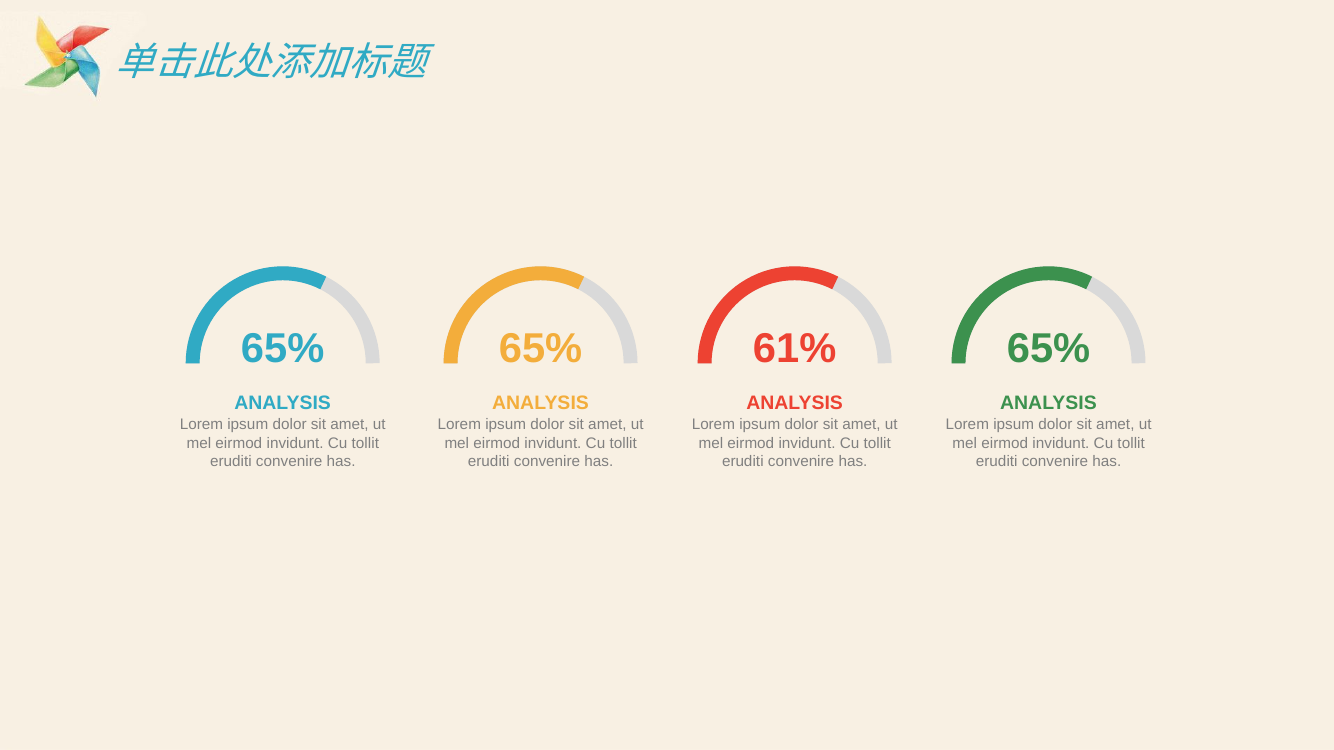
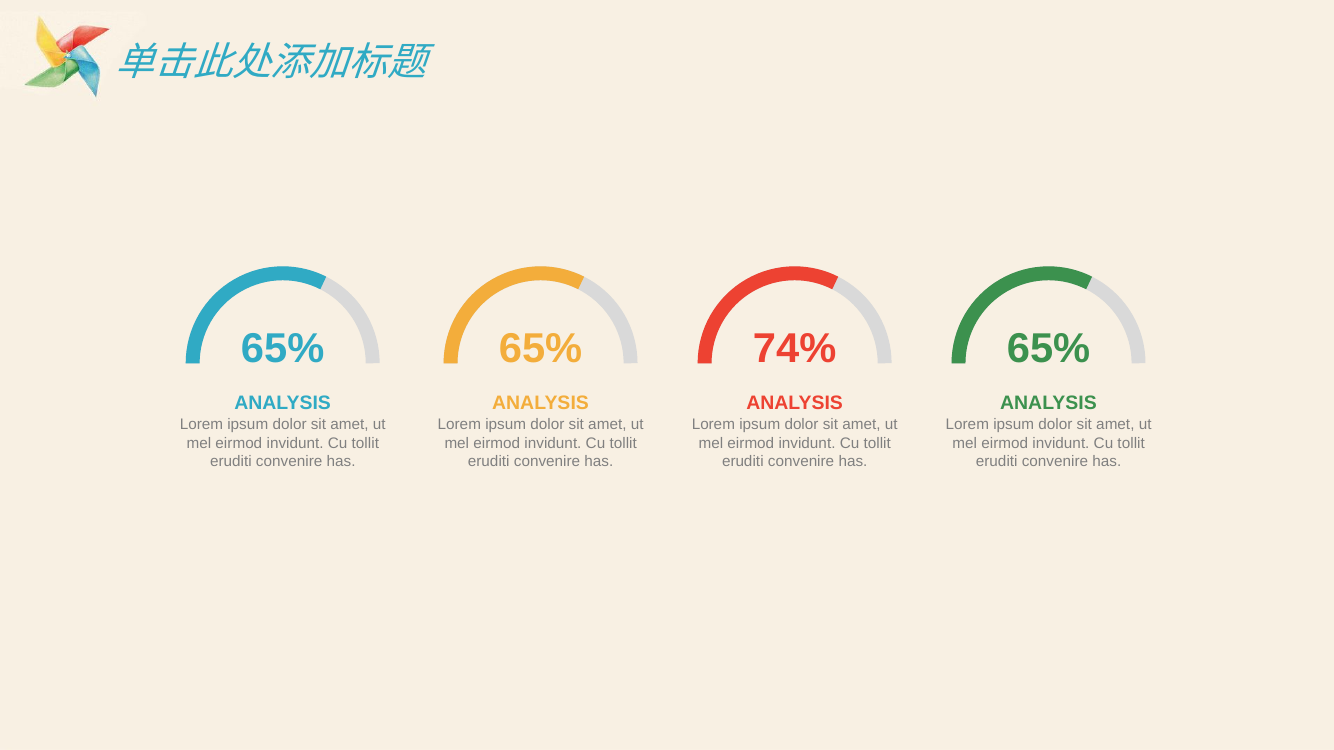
61%: 61% -> 74% (795, 349)
